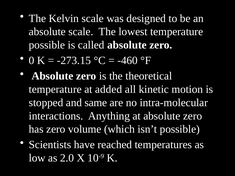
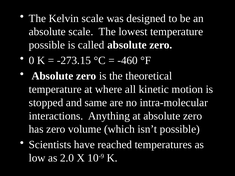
added: added -> where (109, 89)
